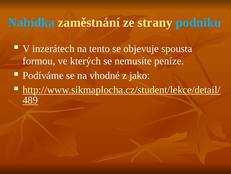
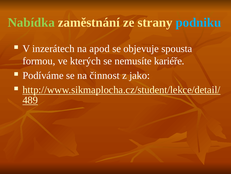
Nabídka colour: light blue -> light green (31, 22)
tento: tento -> apod (100, 48)
peníze: peníze -> kariéře (169, 61)
vhodné: vhodné -> činnost (105, 75)
